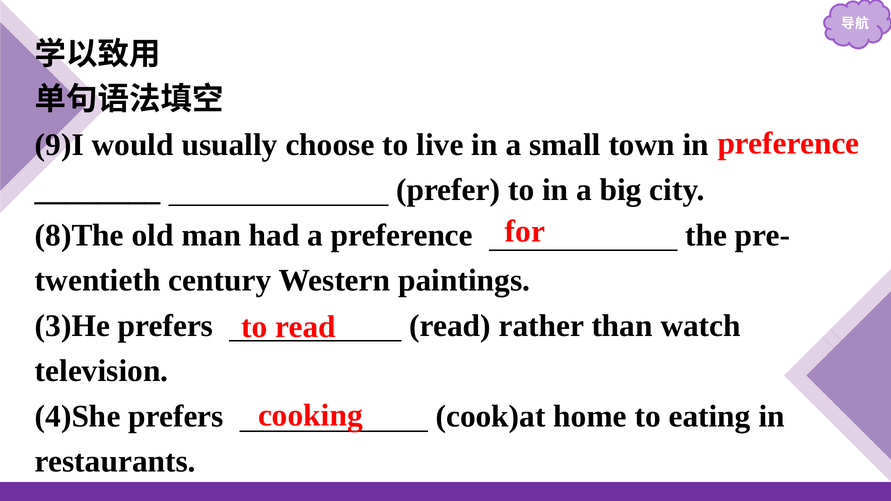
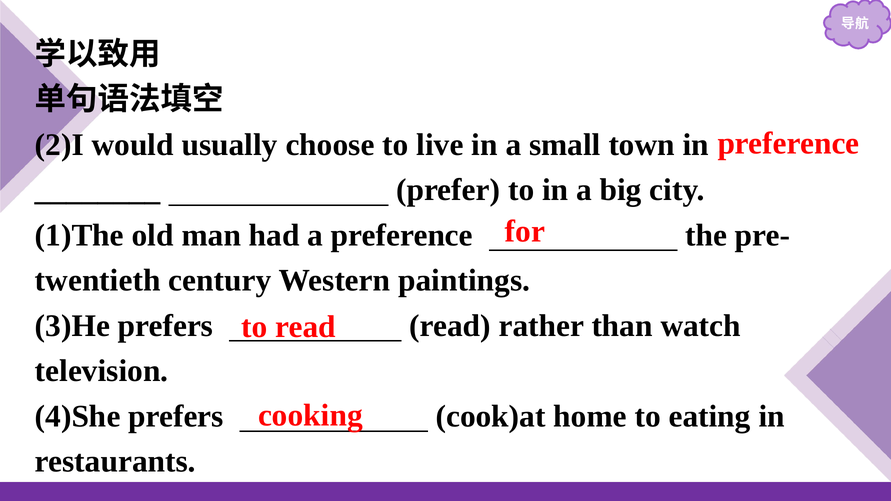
9)I: 9)I -> 2)I (59, 145)
8)The: 8)The -> 1)The (79, 235)
